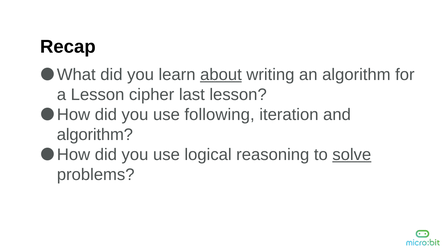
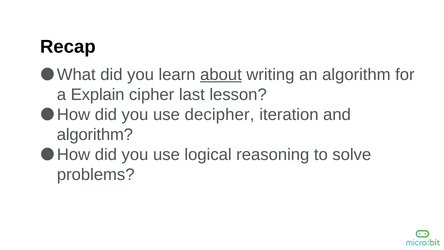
a Lesson: Lesson -> Explain (98, 94)
following: following -> decipher (220, 114)
solve underline: present -> none (352, 154)
